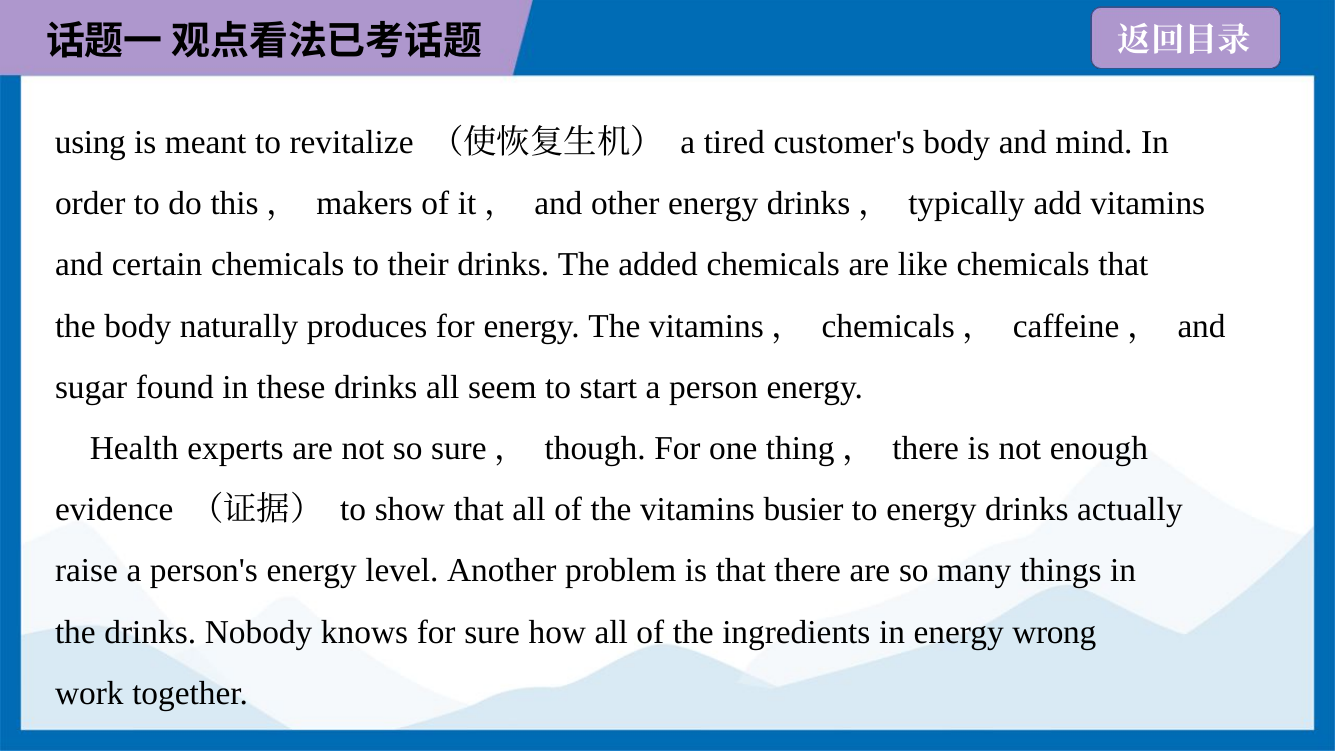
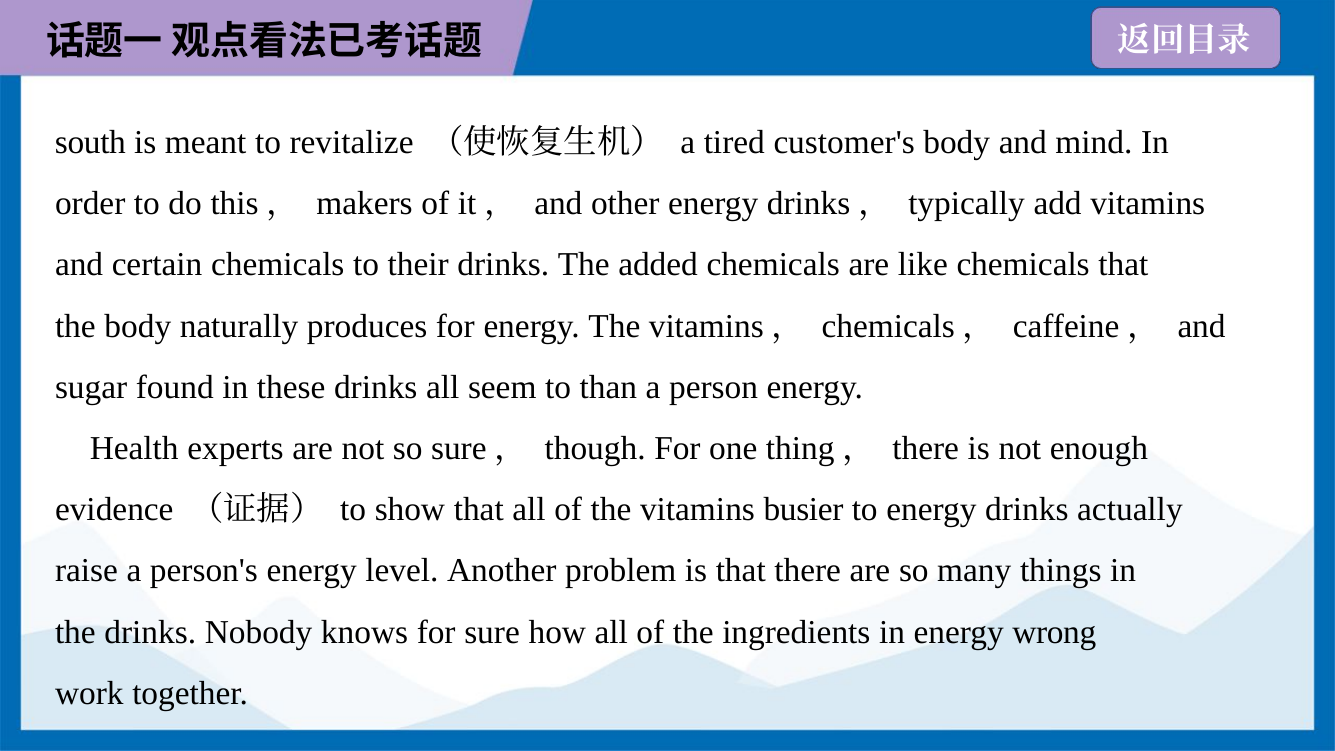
using: using -> south (90, 143)
start: start -> than (608, 387)
